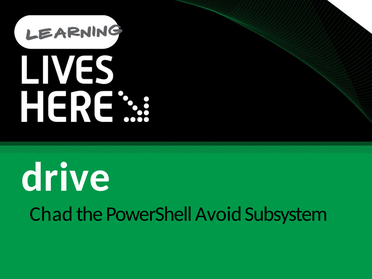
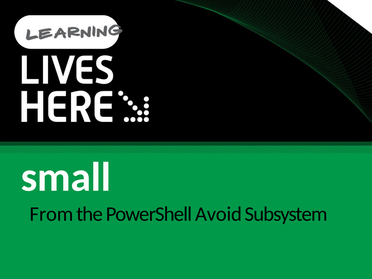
drive: drive -> small (66, 177)
Chad: Chad -> From (52, 214)
